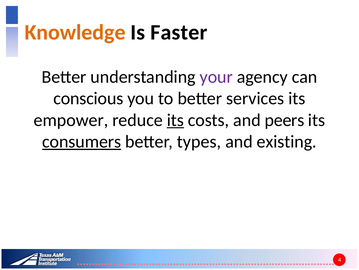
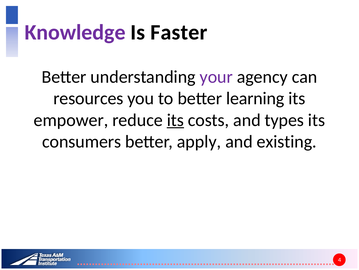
Knowledge colour: orange -> purple (75, 32)
conscious: conscious -> resources (88, 98)
services: services -> learning (255, 98)
peers: peers -> types (284, 120)
consumers underline: present -> none (82, 141)
types: types -> apply (199, 141)
